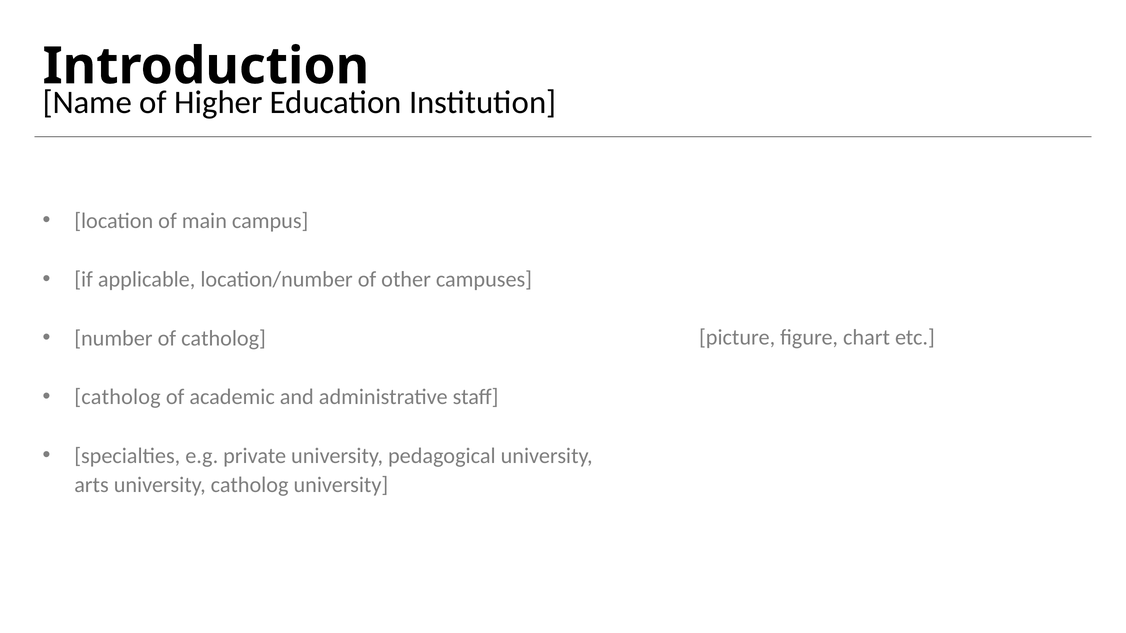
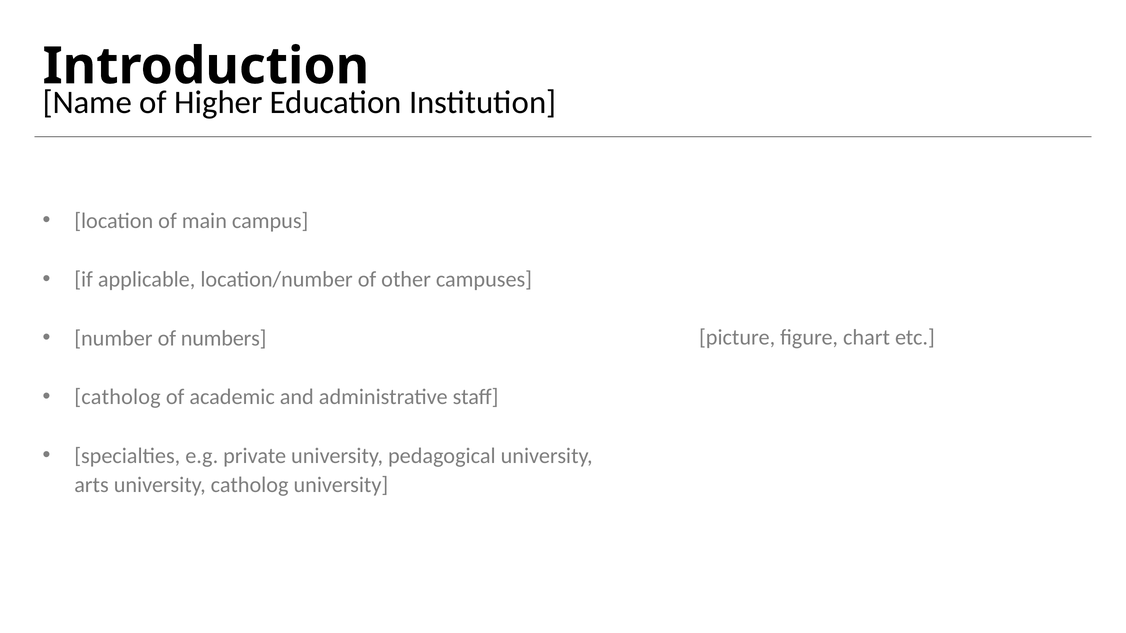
of catholog: catholog -> numbers (224, 338)
